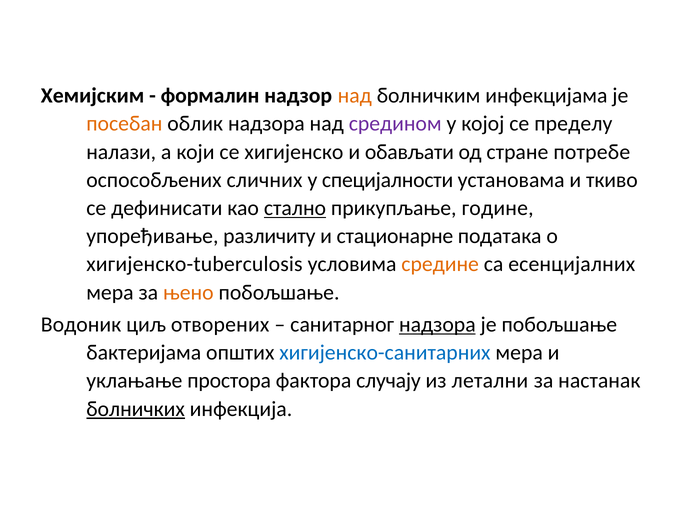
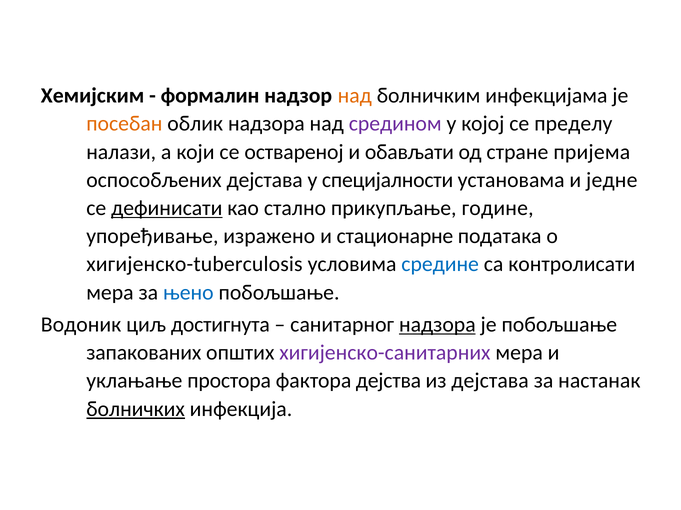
хигијенско: хигијенско -> оствареној (294, 152)
потребе: потребе -> пријема (592, 152)
оспособљених сличних: сличних -> дејстава (265, 180)
ткиво: ткиво -> једне (612, 180)
дефинисати underline: none -> present (167, 208)
стално underline: present -> none (295, 208)
различиту: различиту -> изражено (269, 237)
средине colour: orange -> blue (440, 265)
есенцијалних: есенцијалних -> контролисати (572, 265)
њено colour: orange -> blue (188, 293)
отворених: отворених -> достигнута (220, 325)
бактеријама: бактеријама -> запакованих (144, 353)
хигијенско-санитарних colour: blue -> purple (385, 353)
случају: случају -> дејства (388, 381)
из летални: летални -> дејстава (490, 381)
